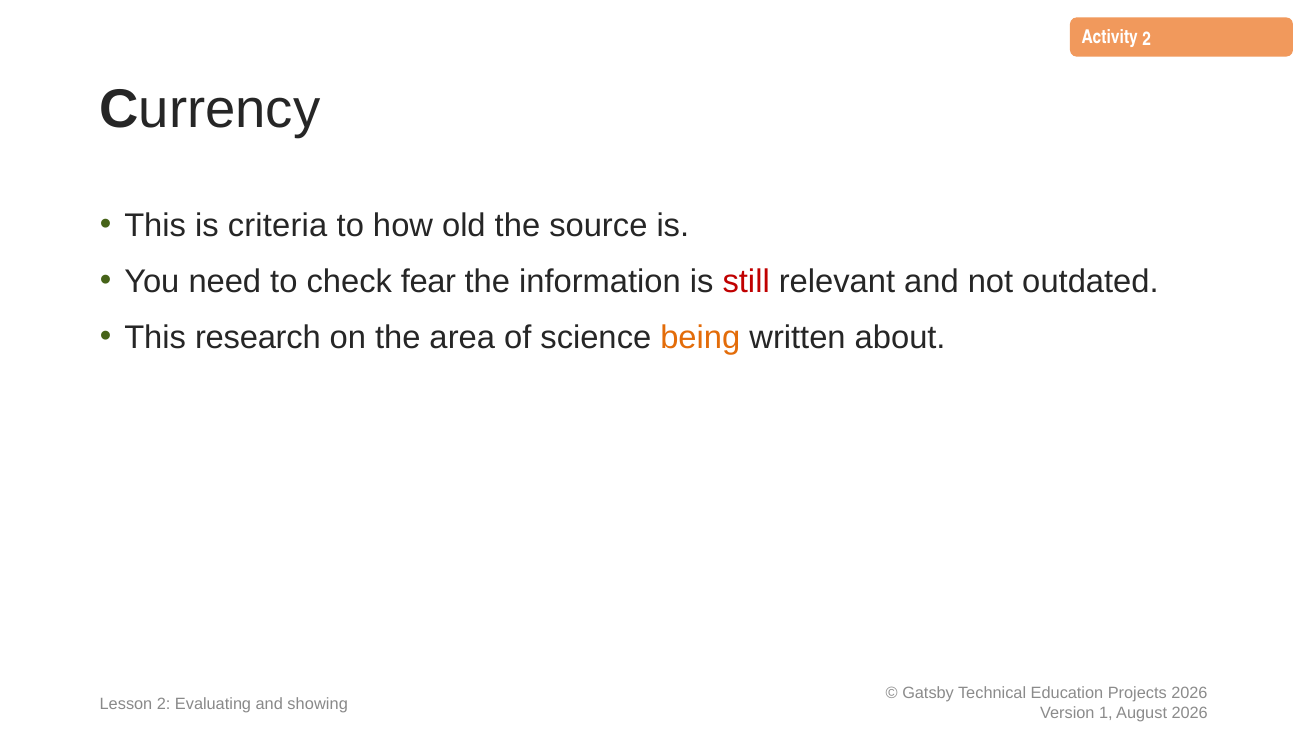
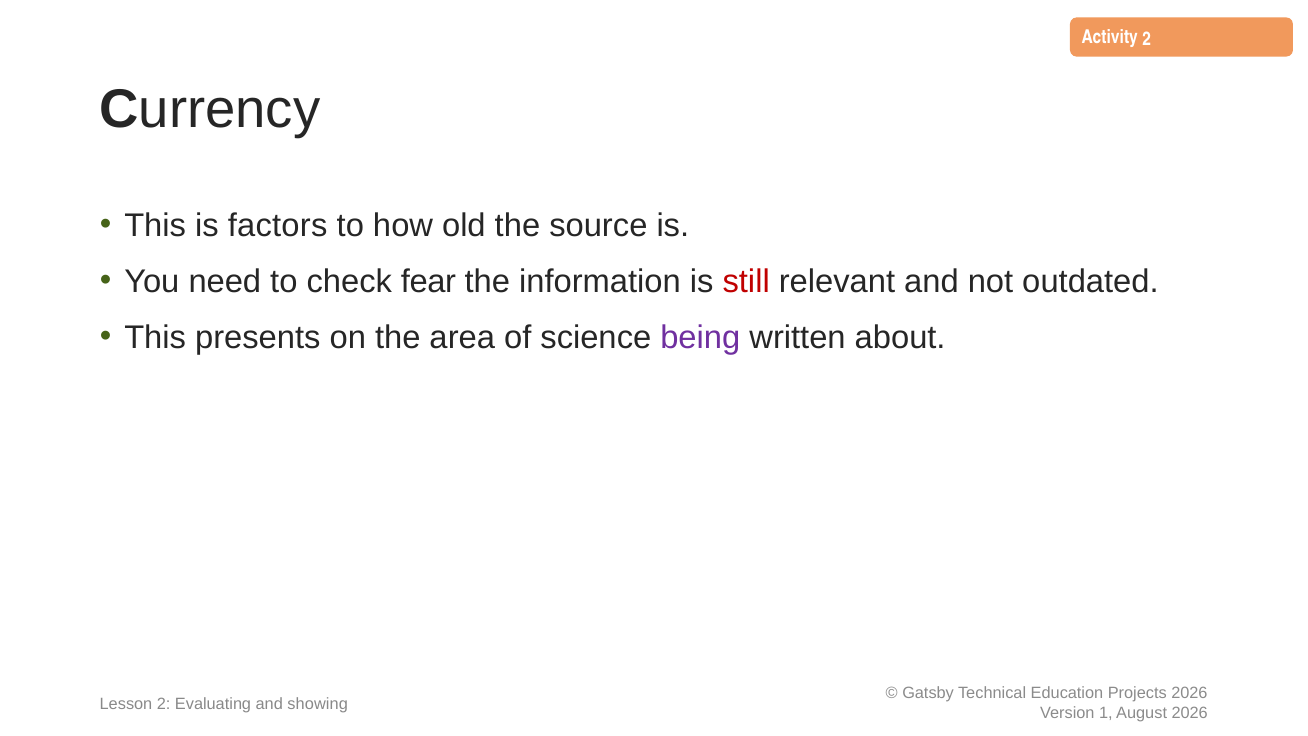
criteria: criteria -> factors (278, 226)
research: research -> presents (258, 338)
being colour: orange -> purple (700, 338)
